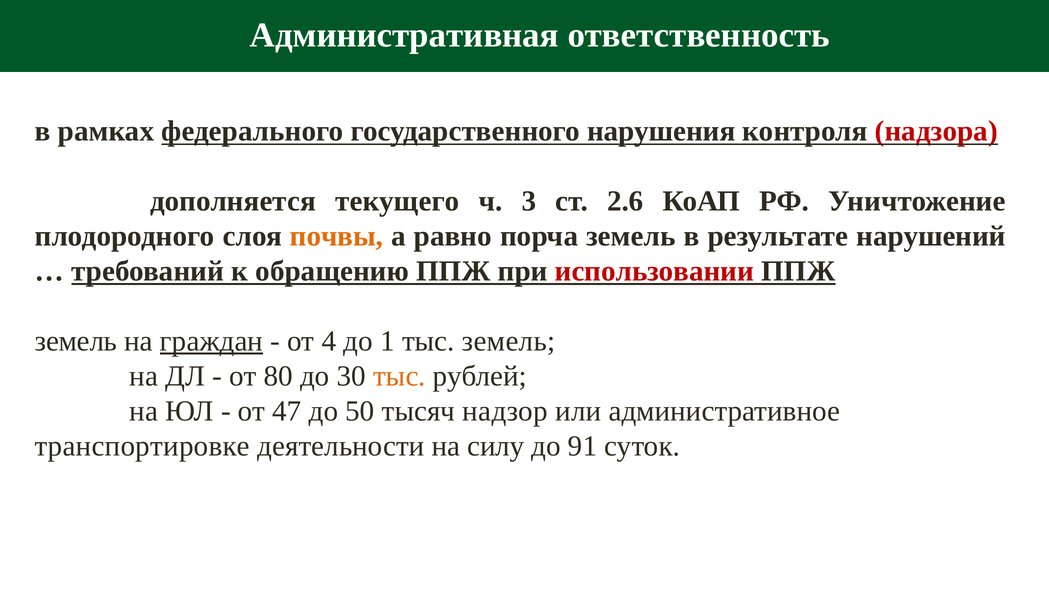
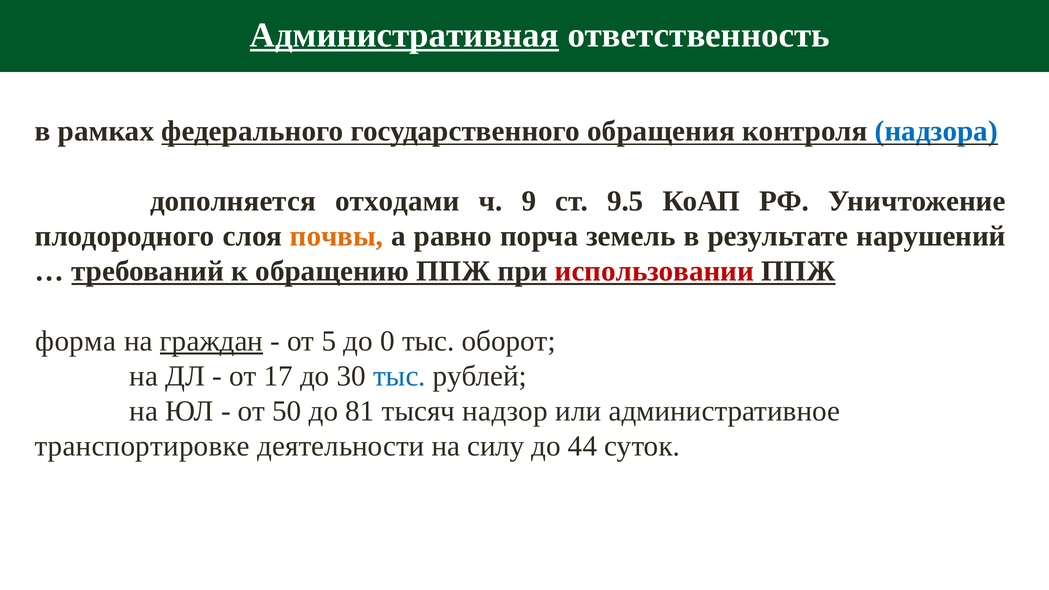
Административная underline: none -> present (404, 35)
нарушения: нарушения -> обращения (661, 131)
надзора colour: red -> blue (936, 131)
текущего: текущего -> отходами (397, 201)
3: 3 -> 9 (529, 201)
2.6: 2.6 -> 9.5 (625, 201)
земель: земель -> форма (76, 341)
4: 4 -> 5 (329, 341)
1: 1 -> 0 (388, 341)
тыс земель: земель -> оборот (509, 341)
80: 80 -> 17 (278, 376)
тыс colour: orange -> blue (400, 376)
47: 47 -> 50 (287, 411)
50: 50 -> 81 (360, 411)
91: 91 -> 44 (583, 446)
